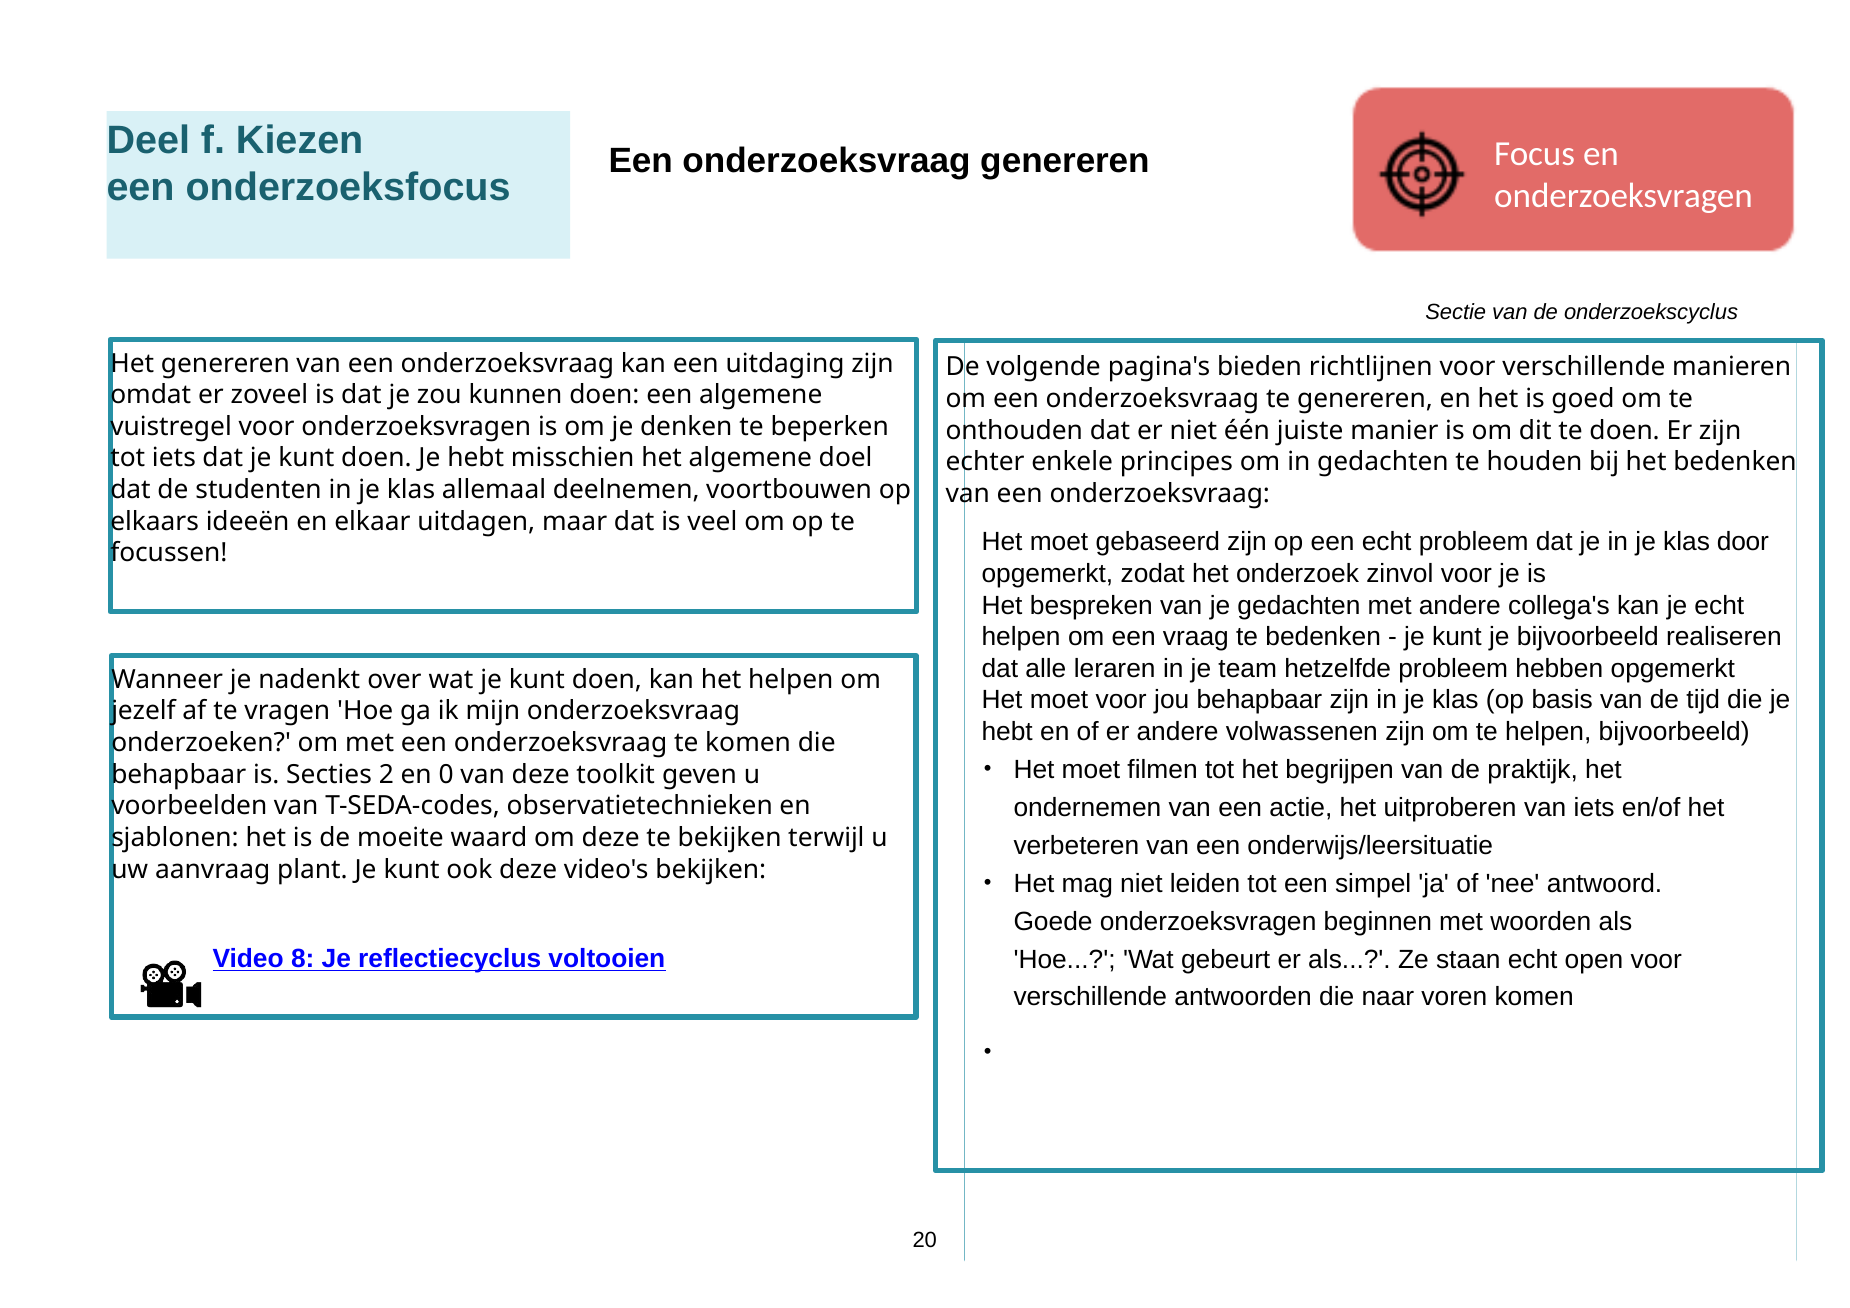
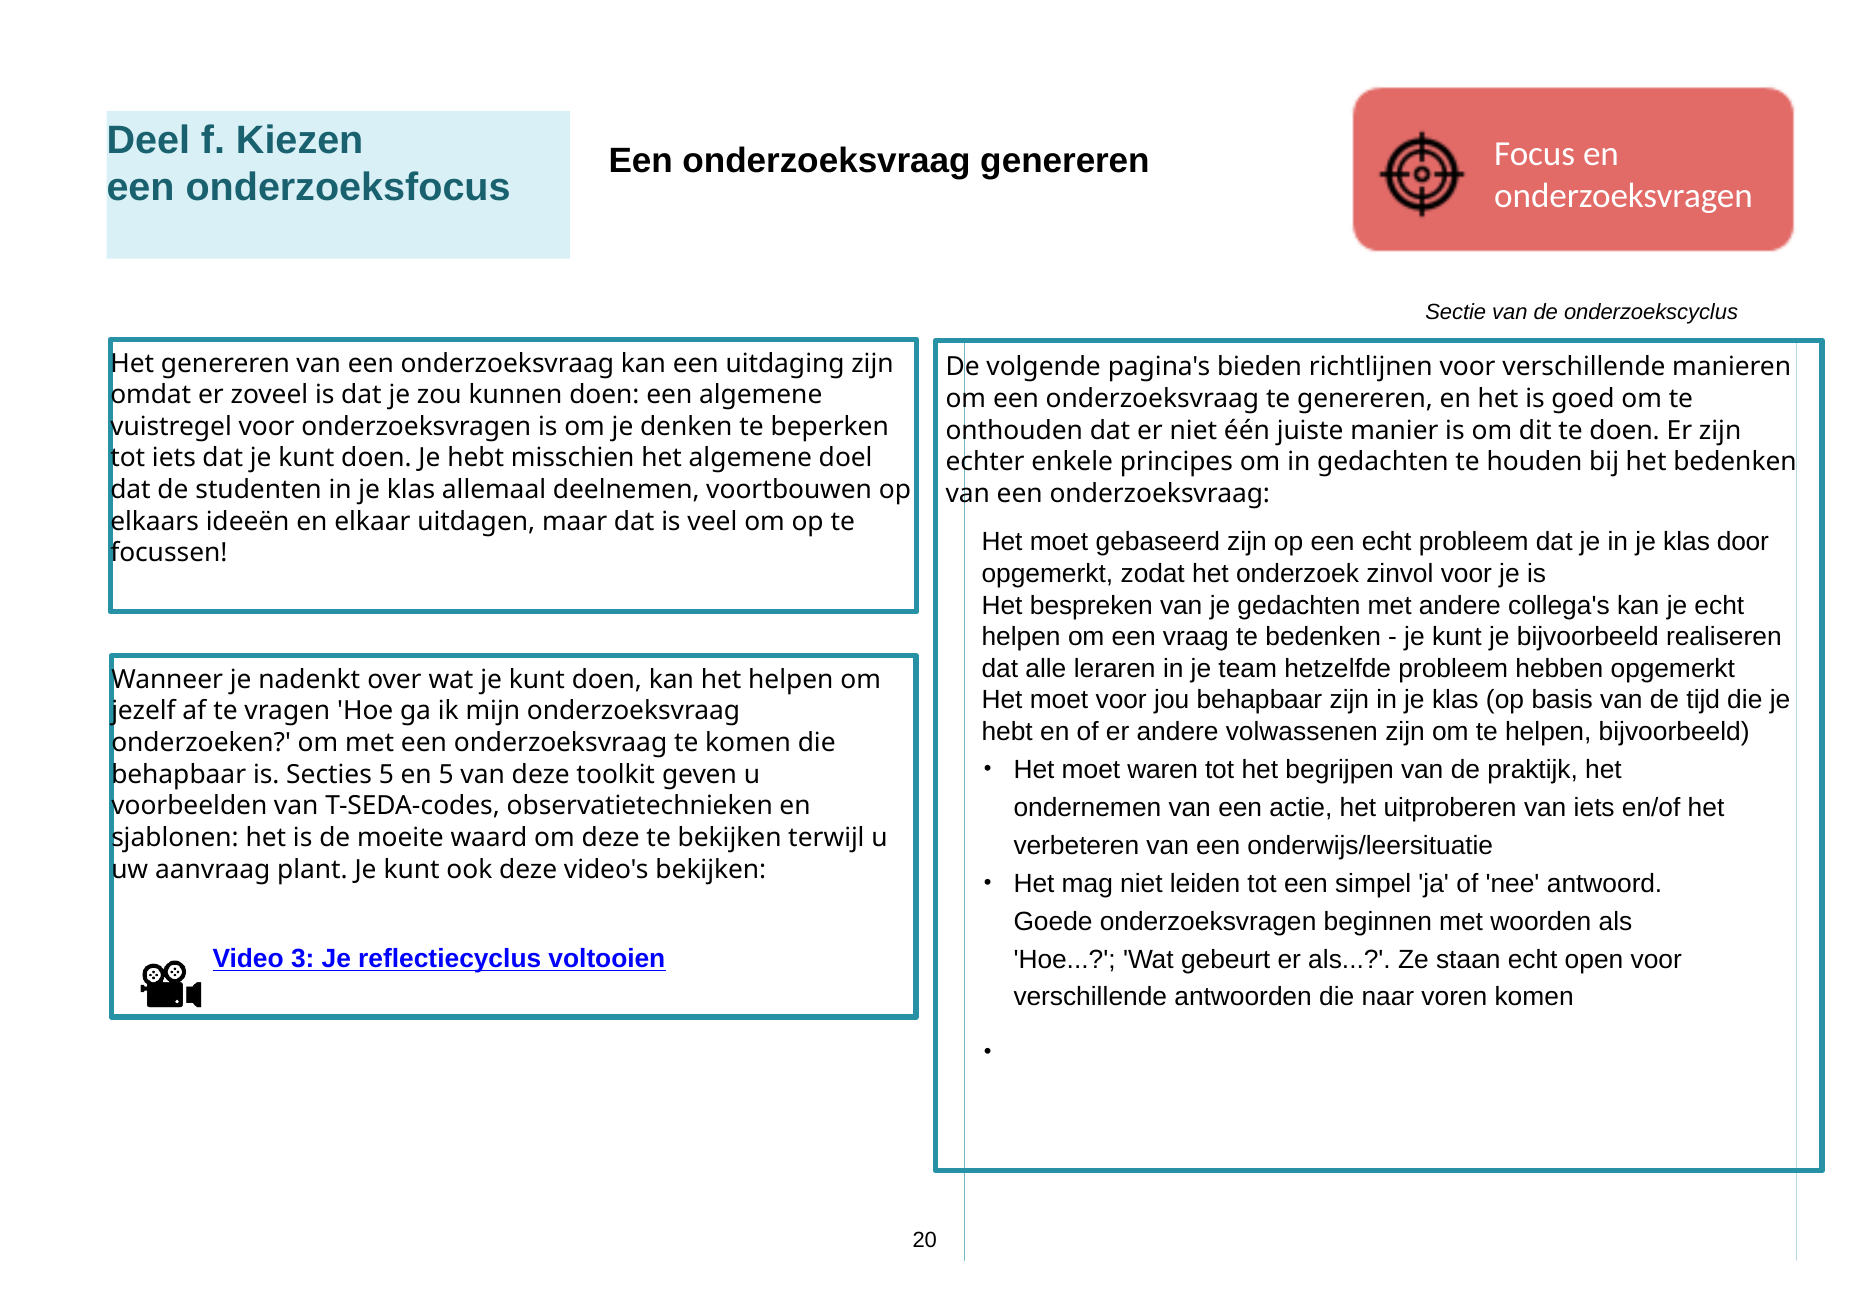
filmen: filmen -> waren (1163, 770)
Secties 2: 2 -> 5 (386, 775)
en 0: 0 -> 5 (446, 775)
8: 8 -> 3 (303, 959)
